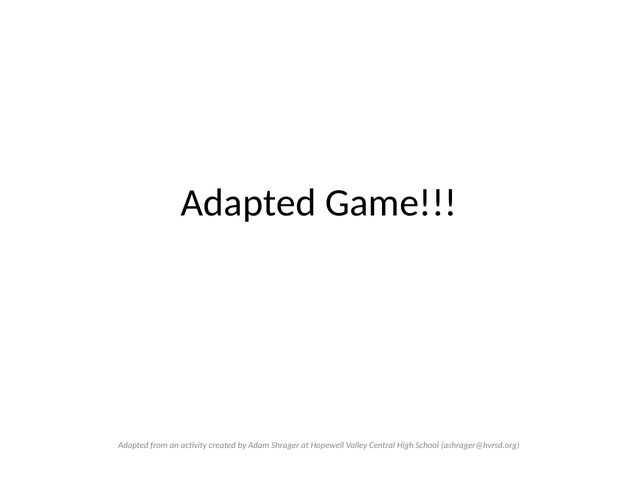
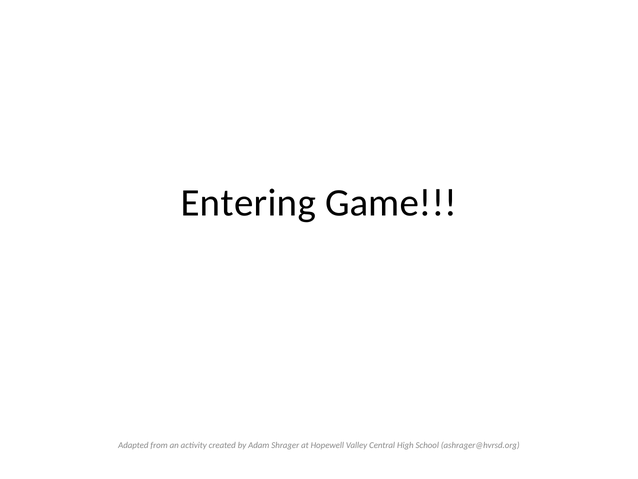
Adapted: Adapted -> Entering (248, 203)
